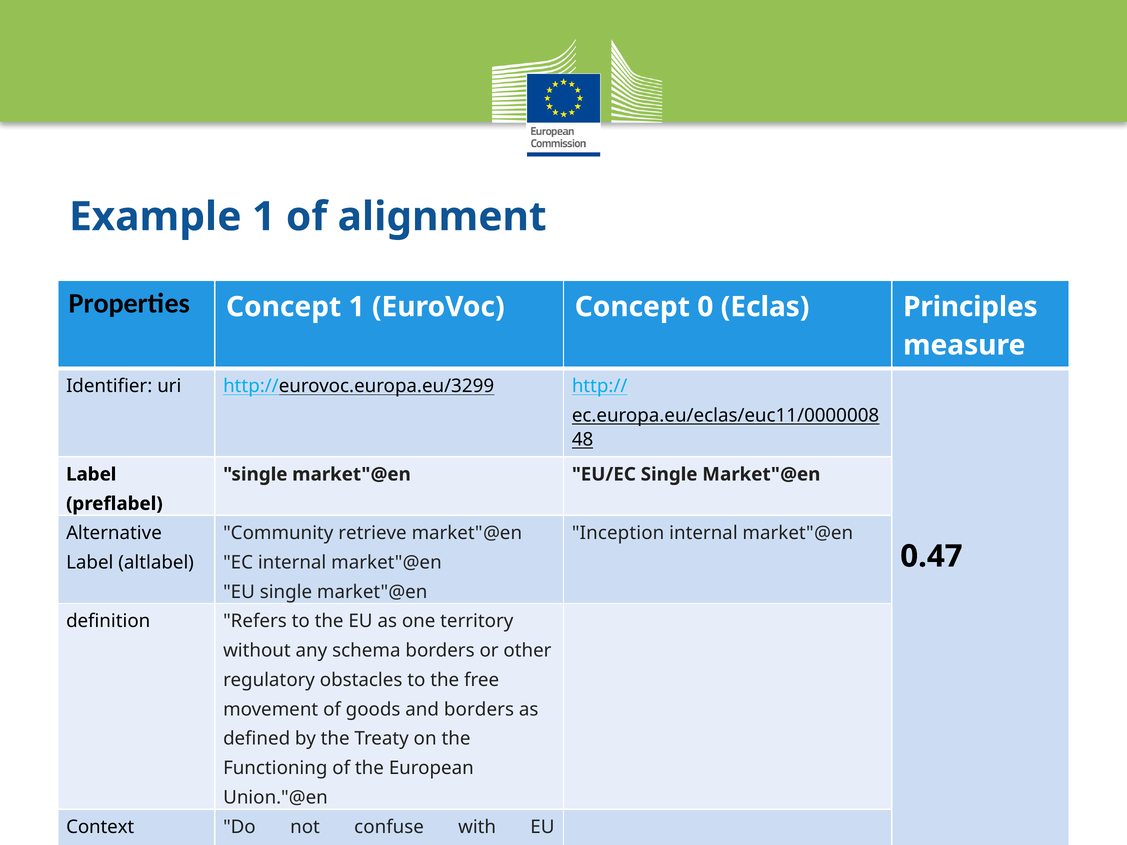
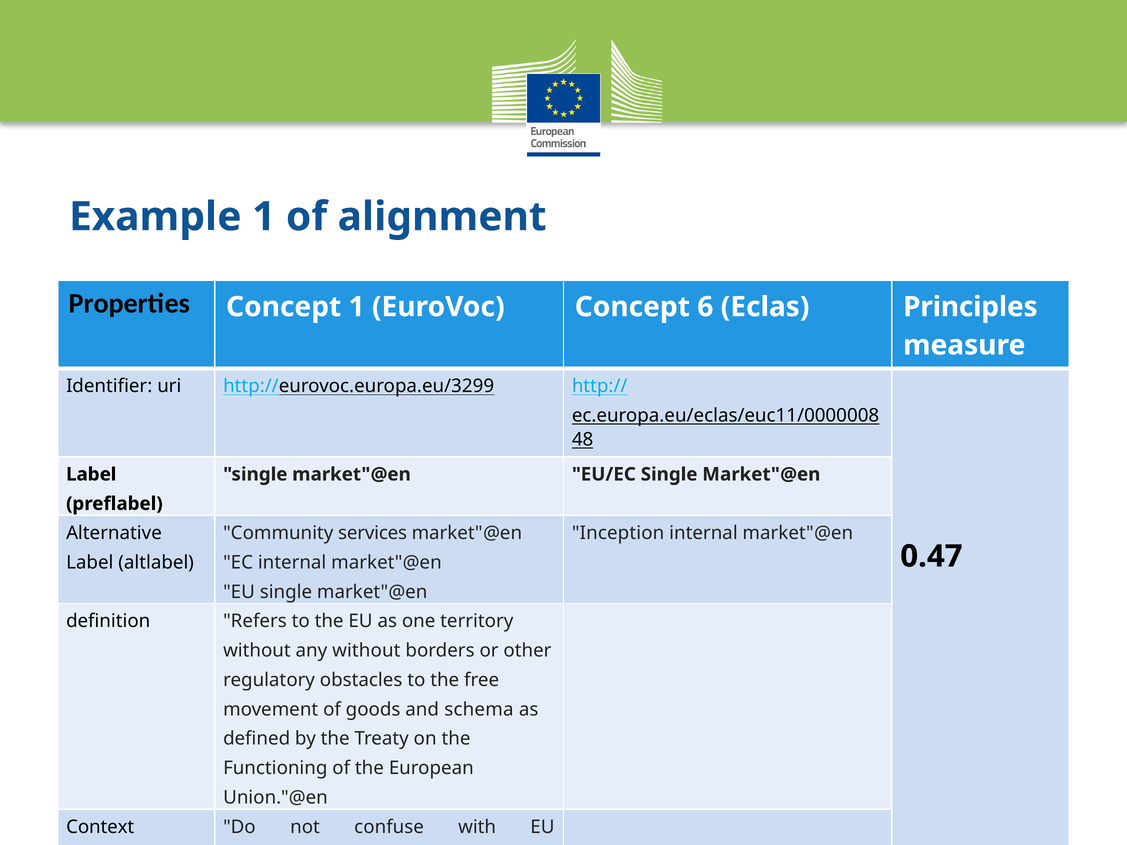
0: 0 -> 6 (705, 307)
retrieve: retrieve -> services (373, 533)
any schema: schema -> without (366, 651)
and borders: borders -> schema (479, 710)
